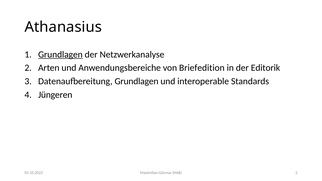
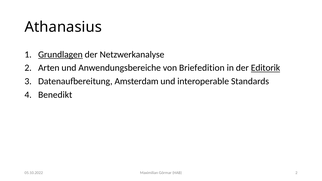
Editorik underline: none -> present (266, 68)
Datenaufbereitung Grundlagen: Grundlagen -> Amsterdam (137, 81)
Jüngeren: Jüngeren -> Benedikt (55, 95)
